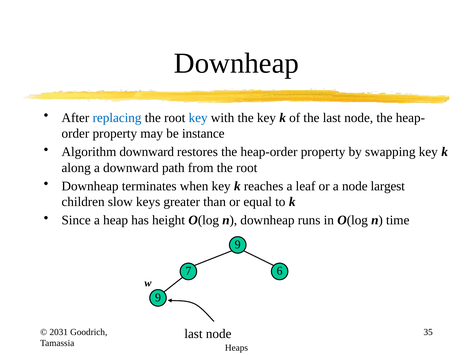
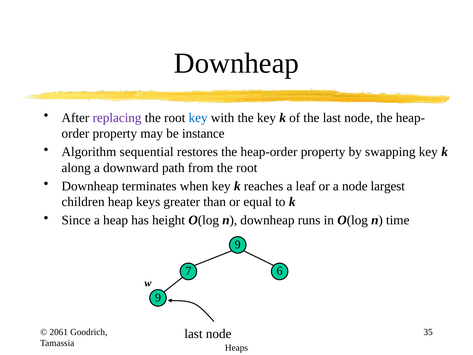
replacing colour: blue -> purple (117, 118)
Algorithm downward: downward -> sequential (147, 152)
children slow: slow -> heap (120, 202)
2031: 2031 -> 2061 (59, 332)
